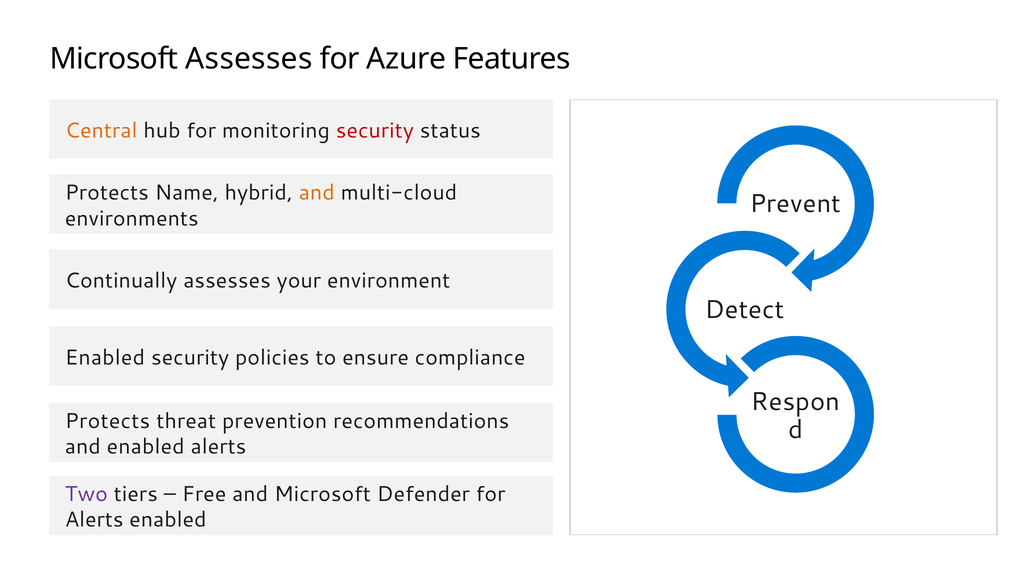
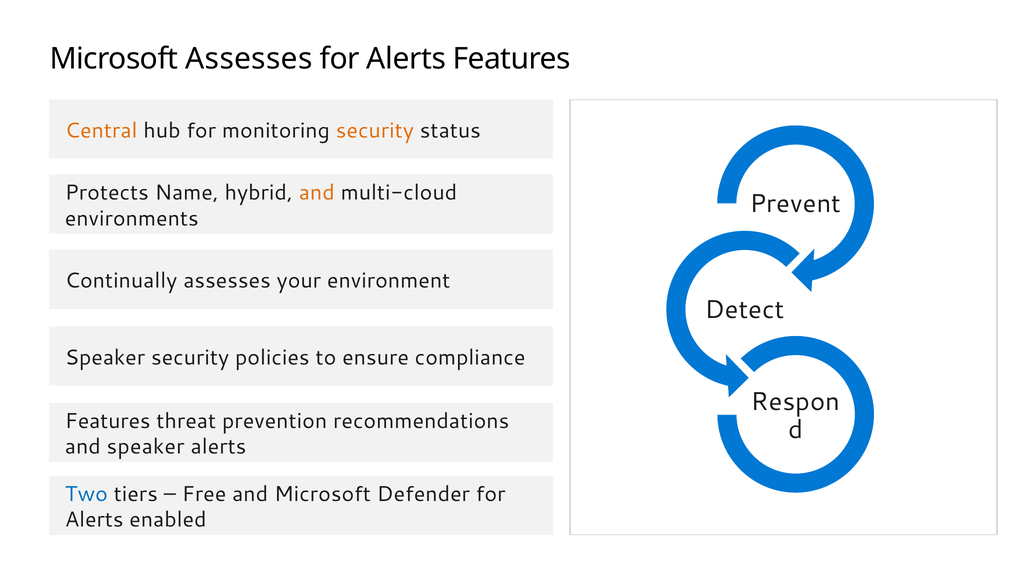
Azure: Azure -> Alerts (406, 59)
security colour: red -> orange (375, 130)
Enabled: Enabled -> Speaker (105, 357)
Protects: Protects -> Features (108, 421)
and enabled: enabled -> speaker (146, 447)
Two colour: purple -> blue (86, 494)
